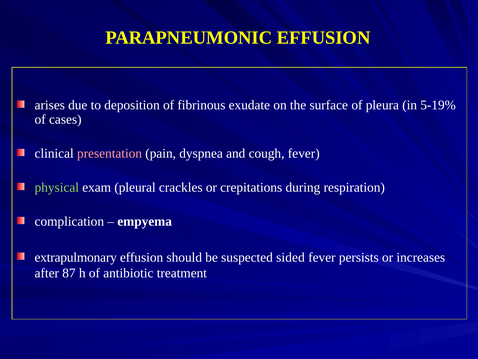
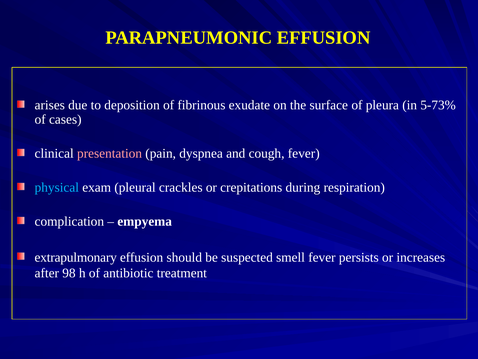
5-19%: 5-19% -> 5-73% (438, 105)
physical colour: light green -> light blue (57, 187)
sided: sided -> smell (291, 257)
87: 87 -> 98 (69, 273)
